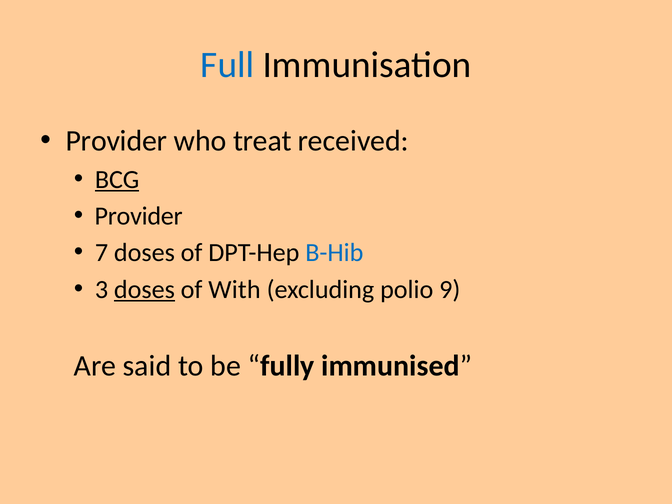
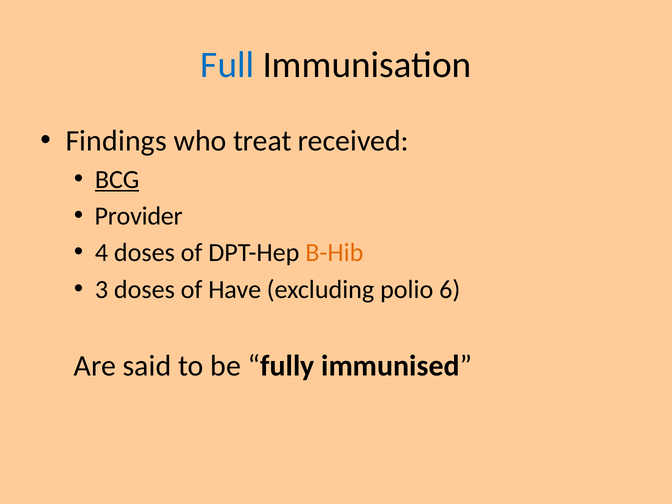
Provider: Provider -> Findings (116, 141)
7: 7 -> 4 (102, 253)
B-Hib colour: blue -> orange (334, 253)
doses underline: present -> none (144, 289)
With: With -> Have (235, 289)
9: 9 -> 6 (450, 289)
